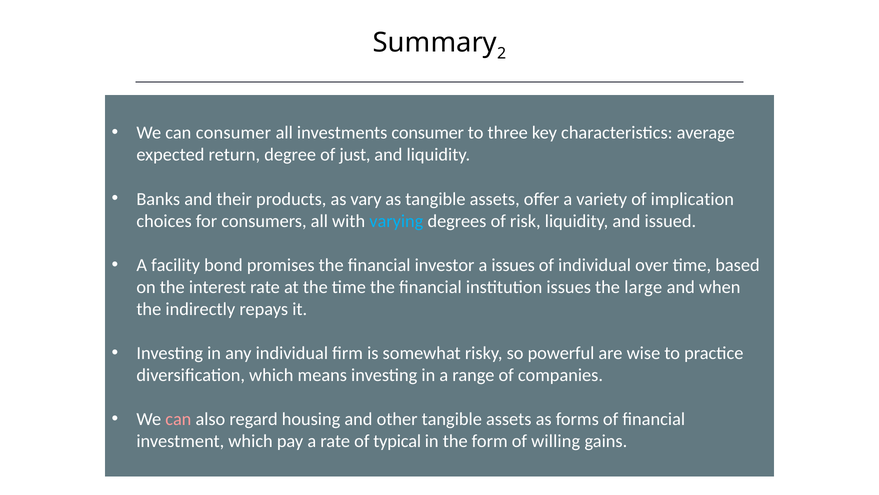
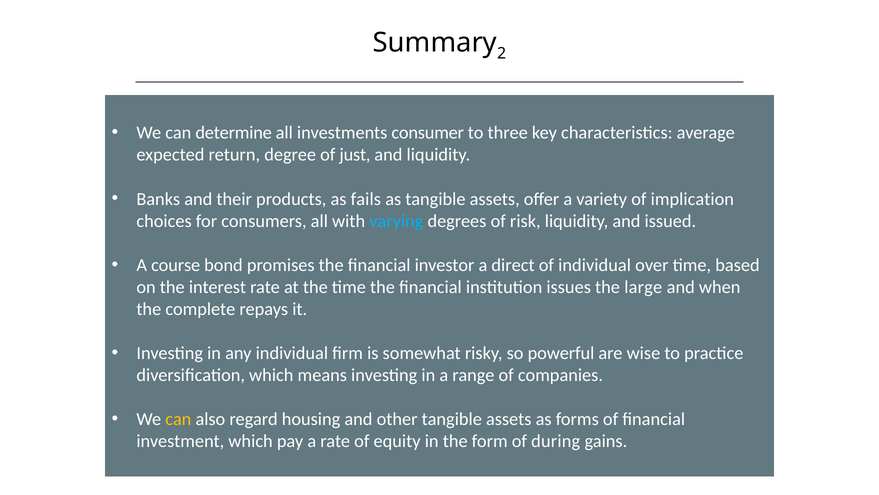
can consumer: consumer -> determine (234, 133)
vary: vary -> fails (366, 199)
facility: facility -> course (176, 265)
a issues: issues -> direct (513, 265)
indirectly: indirectly -> complete (200, 309)
can colour: pink -> yellow (178, 419)
typical: typical -> equity (397, 441)
willing: willing -> during (556, 441)
